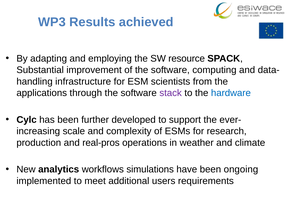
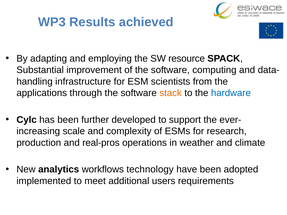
stack colour: purple -> orange (171, 93)
simulations: simulations -> technology (150, 170)
ongoing: ongoing -> adopted (241, 170)
